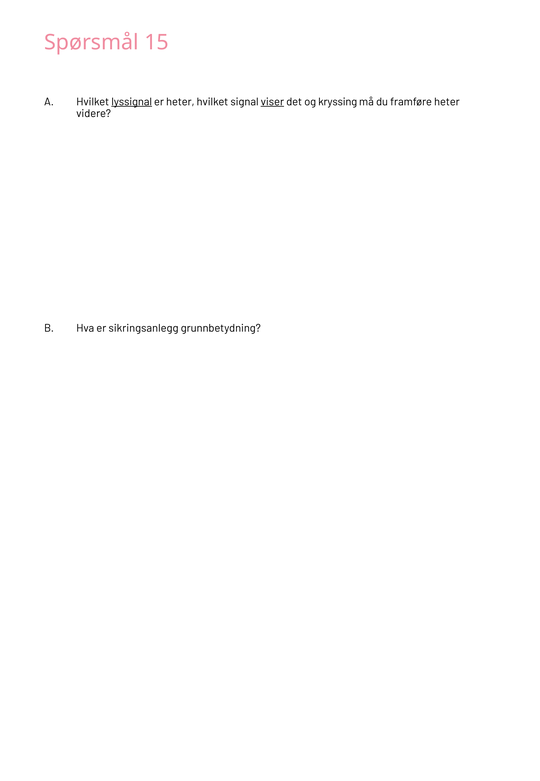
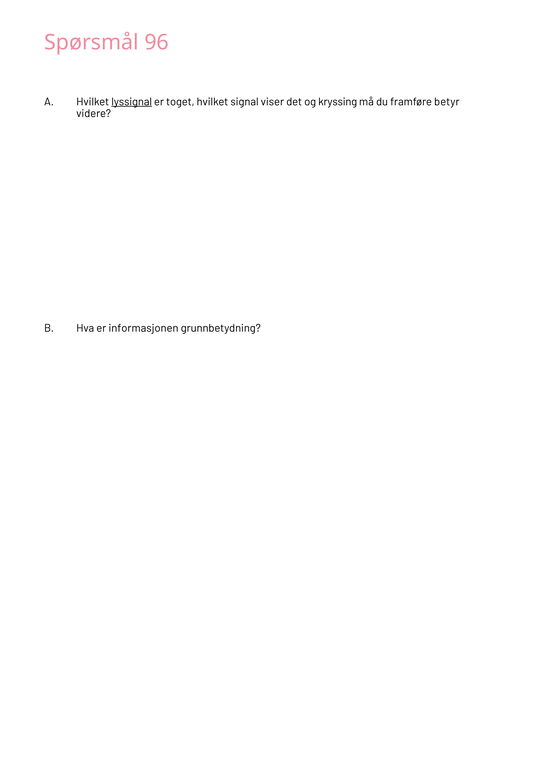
15: 15 -> 96 (157, 42)
er heter: heter -> toget (180, 102)
viser underline: present -> none (272, 102)
framføre heter: heter -> betyr (447, 102)
sikringsanlegg: sikringsanlegg -> informasjonen (143, 328)
